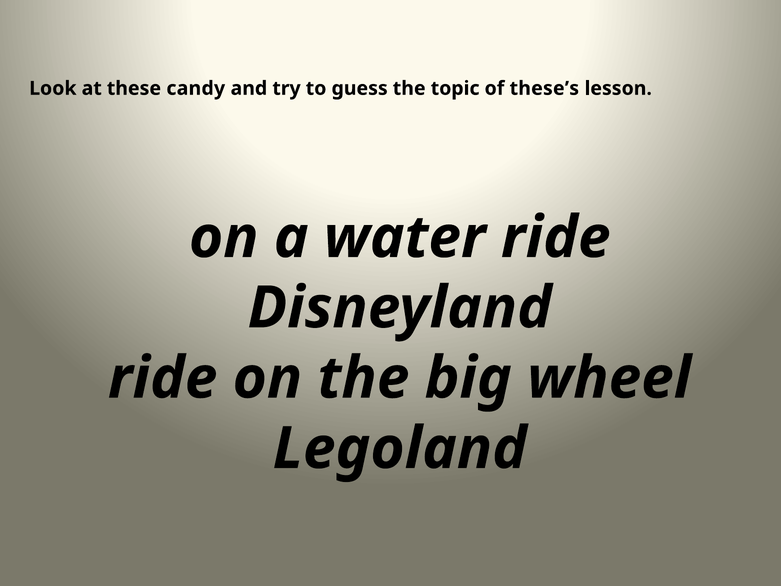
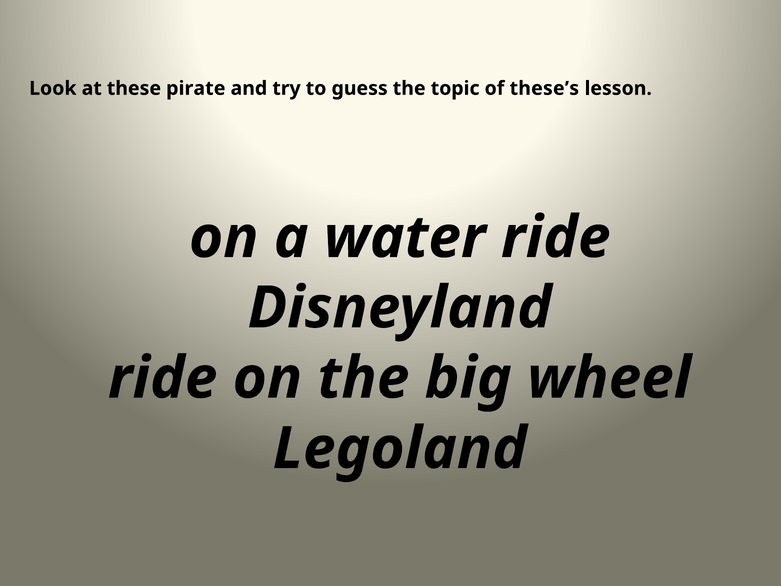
candy: candy -> pirate (196, 88)
